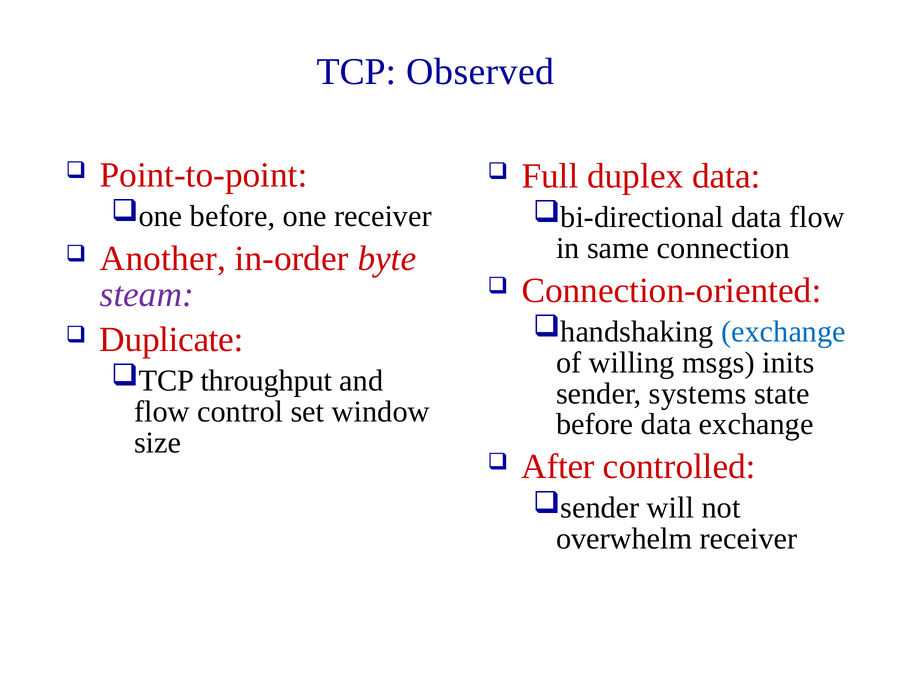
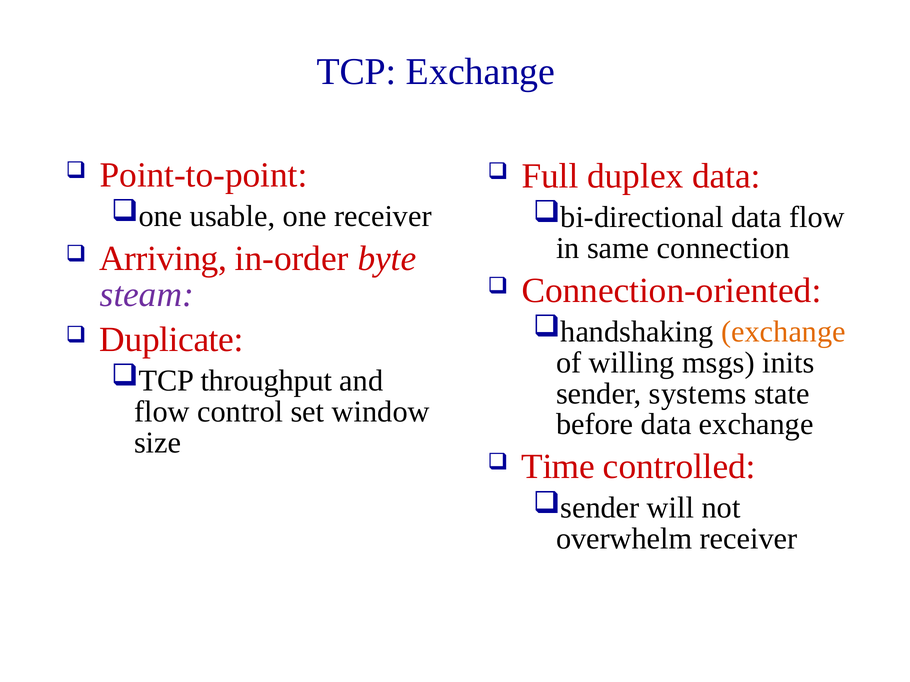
TCP Observed: Observed -> Exchange (481, 72)
before: before -> usable (233, 216)
Another: Another -> Arriving (163, 259)
exchange colour: blue -> orange (783, 332)
After: After -> Time (558, 467)
